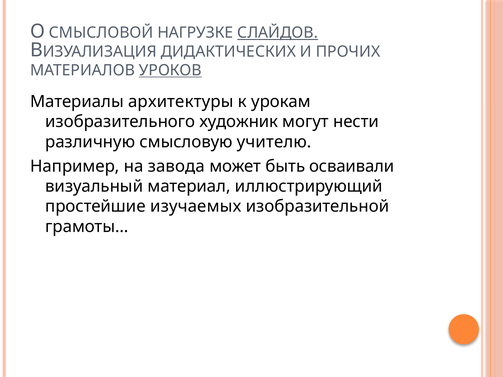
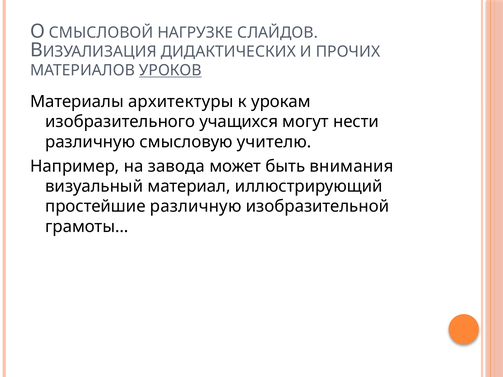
СЛАЙДОВ underline: present -> none (278, 33)
художник: художник -> учащихся (239, 122)
осваивали: осваивали -> внимания (352, 166)
простейшие изучаемых: изучаемых -> различную (196, 207)
